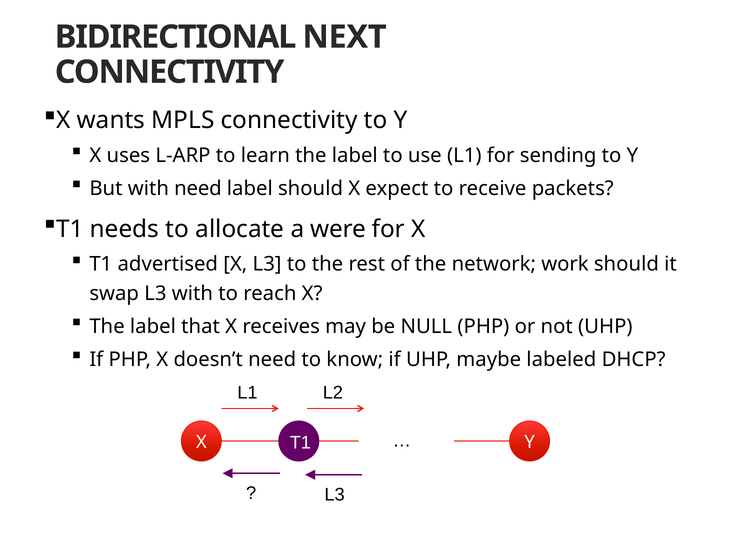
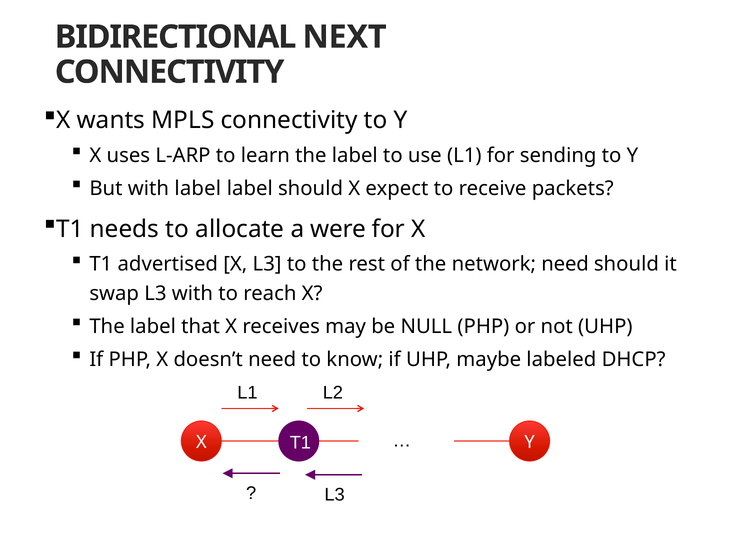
with need: need -> label (198, 189)
network work: work -> need (565, 264)
